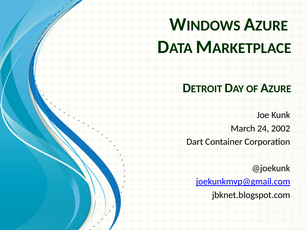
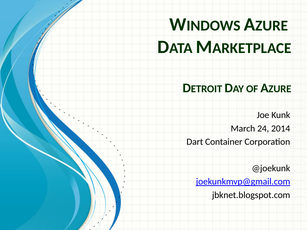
2002: 2002 -> 2014 (281, 129)
